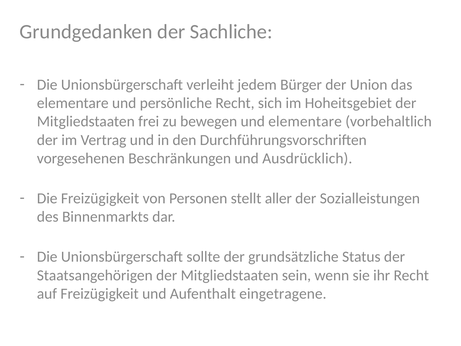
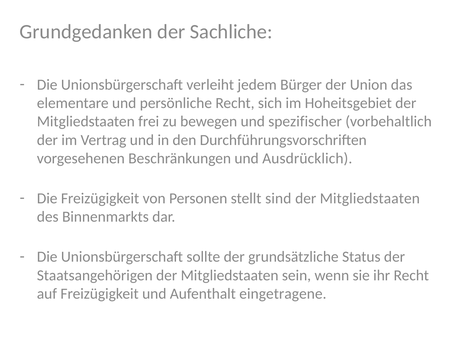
und elementare: elementare -> spezifischer (305, 121)
aller: aller -> sind (278, 198)
Sozialleistungen: Sozialleistungen -> Mitgliedstaaten (370, 198)
